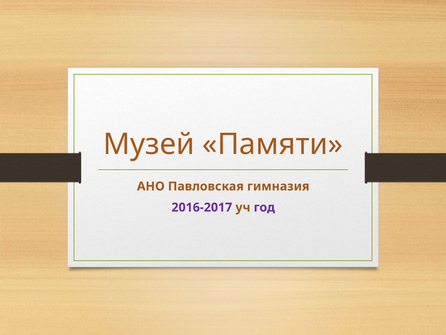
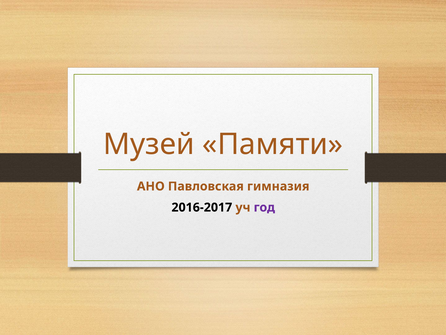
2016-2017 colour: purple -> black (202, 207)
